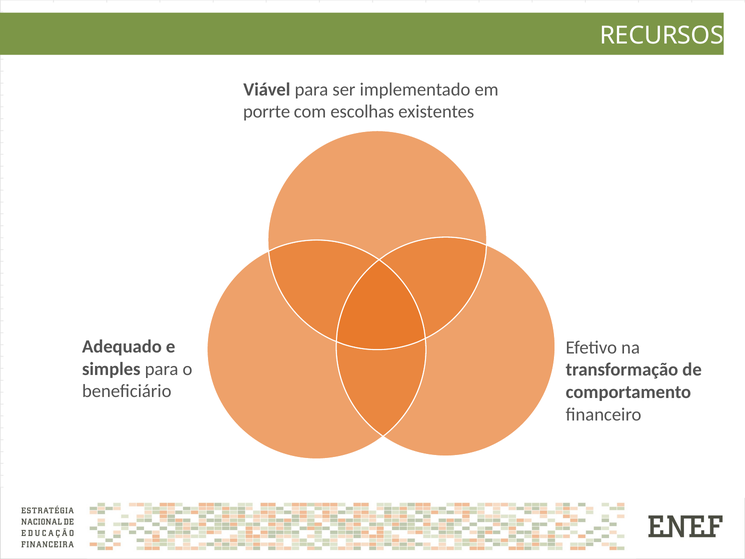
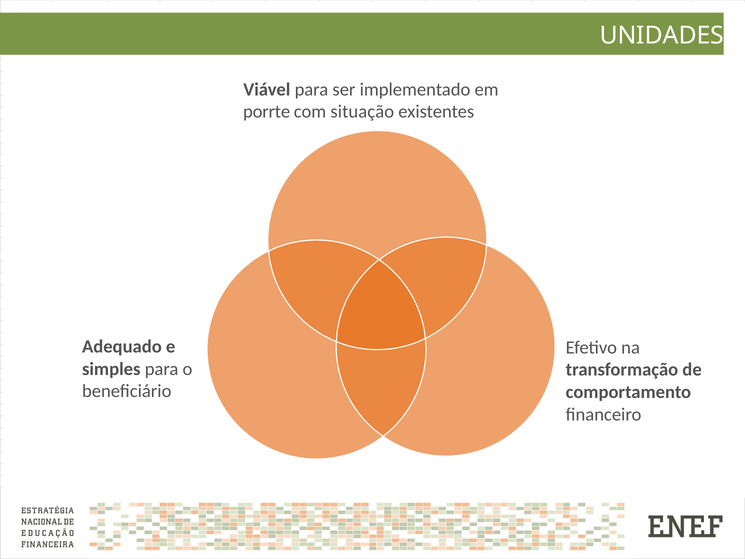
RECURSOS: RECURSOS -> UNIDADES (662, 36)
escolhas: escolhas -> situação (362, 112)
